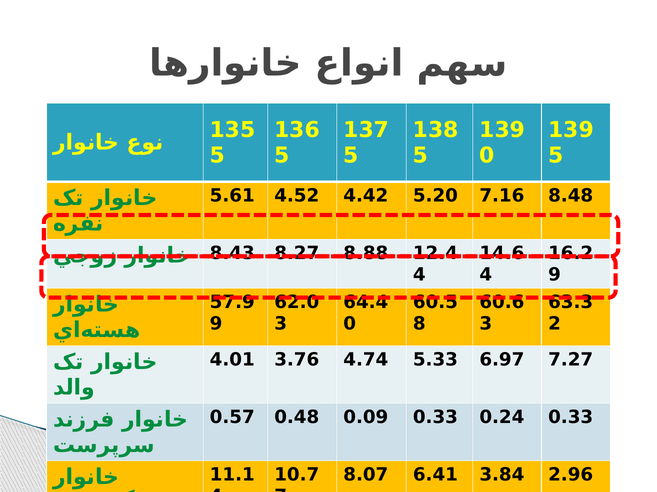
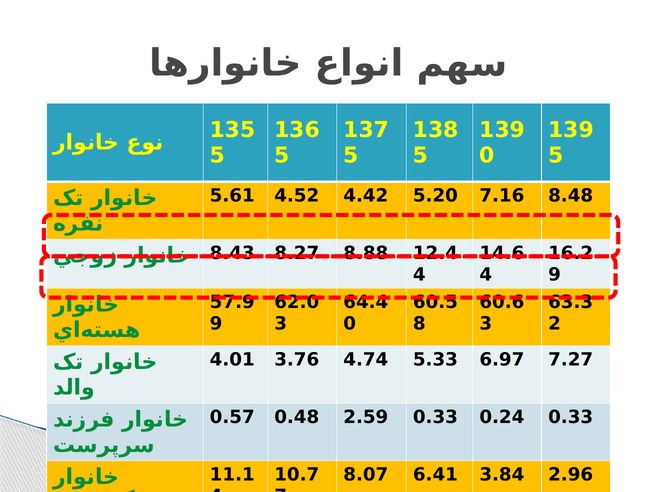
0.09: 0.09 -> 2.59 (366, 418)
